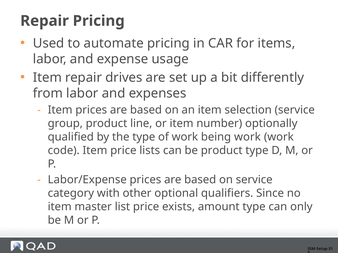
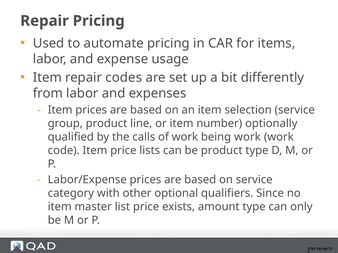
drives: drives -> codes (124, 78)
the type: type -> calls (144, 137)
